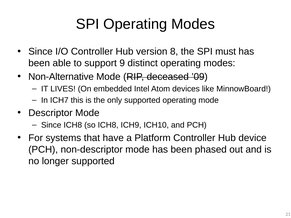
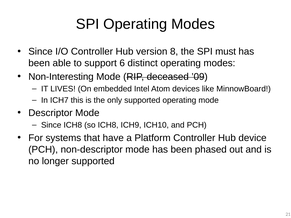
9: 9 -> 6 (122, 63)
Non-Alternative: Non-Alternative -> Non-Interesting (61, 77)
